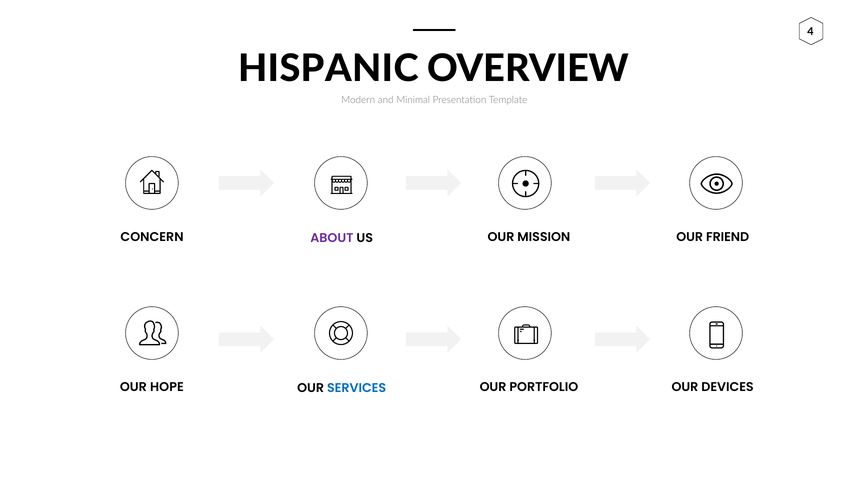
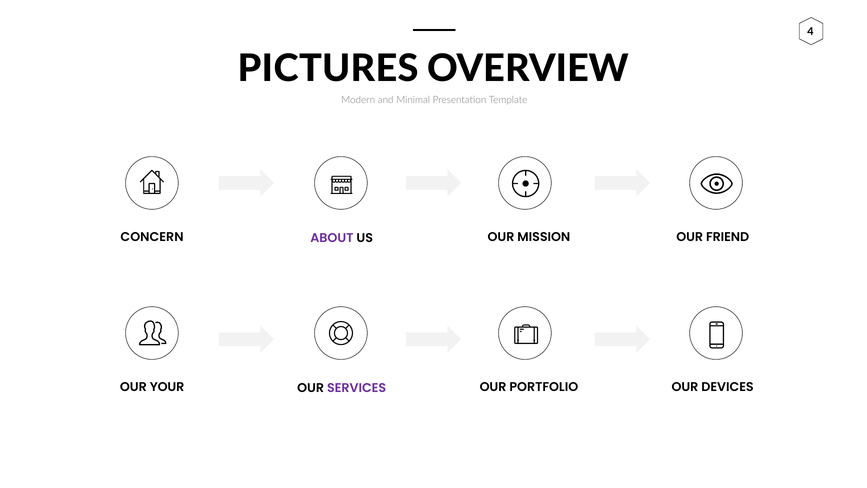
HISPANIC: HISPANIC -> PICTURES (328, 69)
HOPE: HOPE -> YOUR (167, 387)
SERVICES colour: blue -> purple (357, 388)
